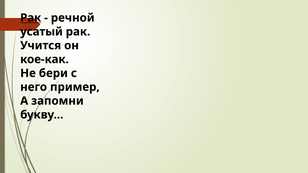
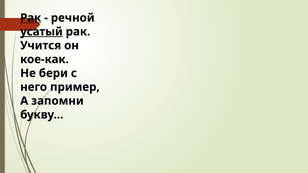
усатый underline: none -> present (41, 32)
